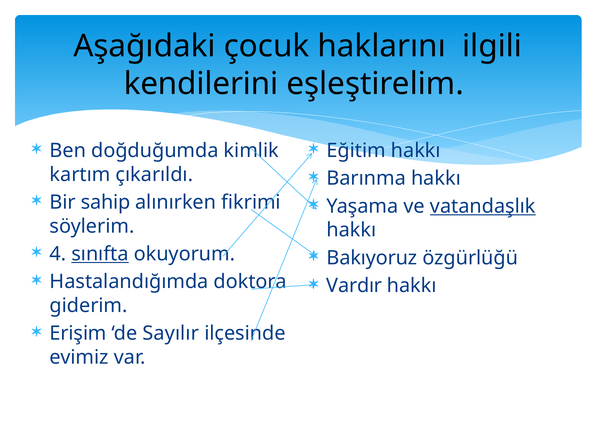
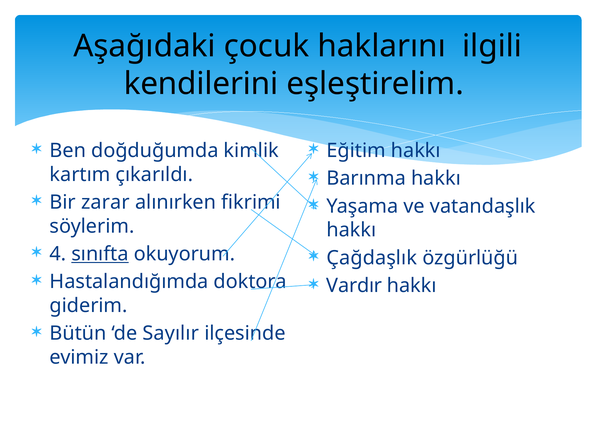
sahip: sahip -> zarar (105, 202)
vatandaşlık underline: present -> none (483, 206)
Bakıyoruz: Bakıyoruz -> Çağdaşlık (372, 258)
Erişim: Erişim -> Bütün (78, 333)
